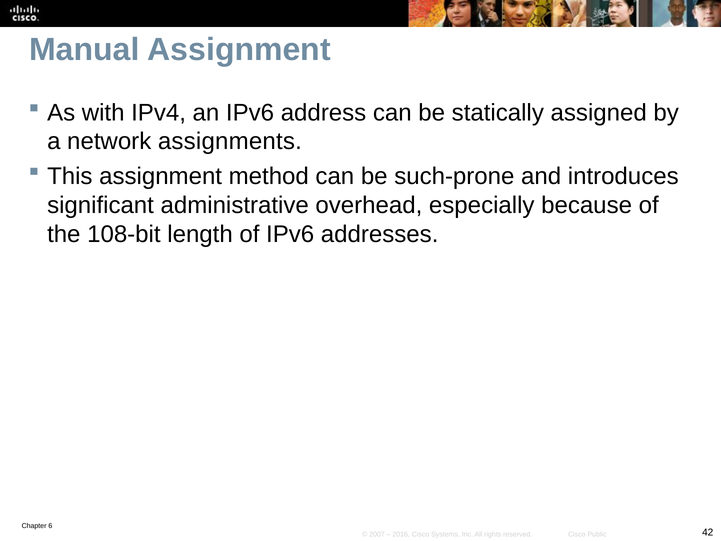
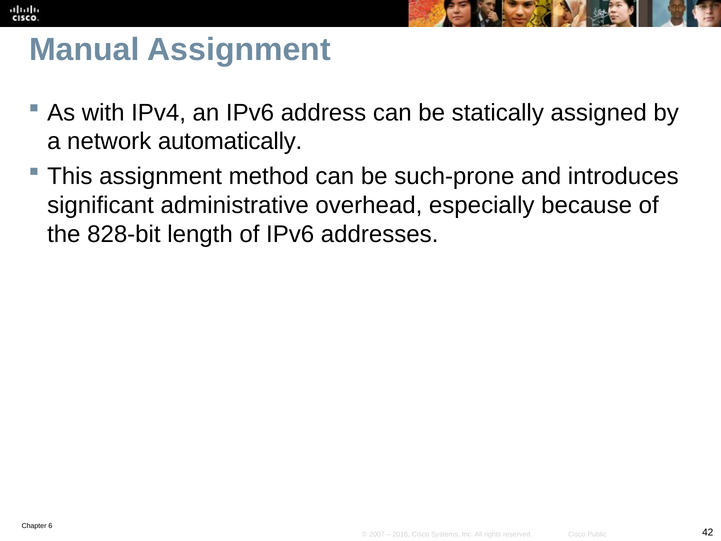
assignments: assignments -> automatically (230, 141)
108-bit: 108-bit -> 828-bit (124, 234)
